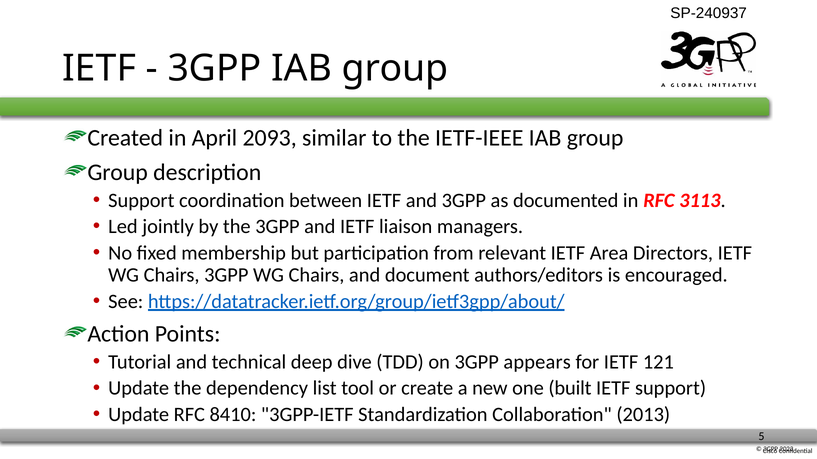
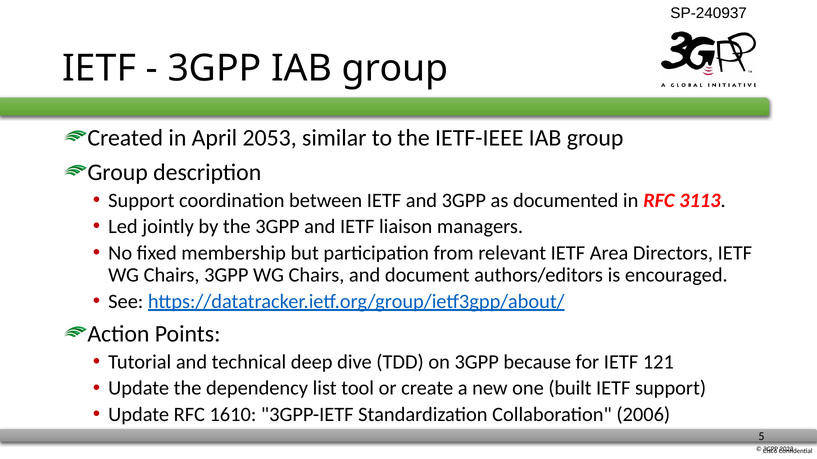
2093: 2093 -> 2053 (270, 138)
appears: appears -> because (537, 362)
8410: 8410 -> 1610 (233, 415)
2013: 2013 -> 2006 (643, 415)
